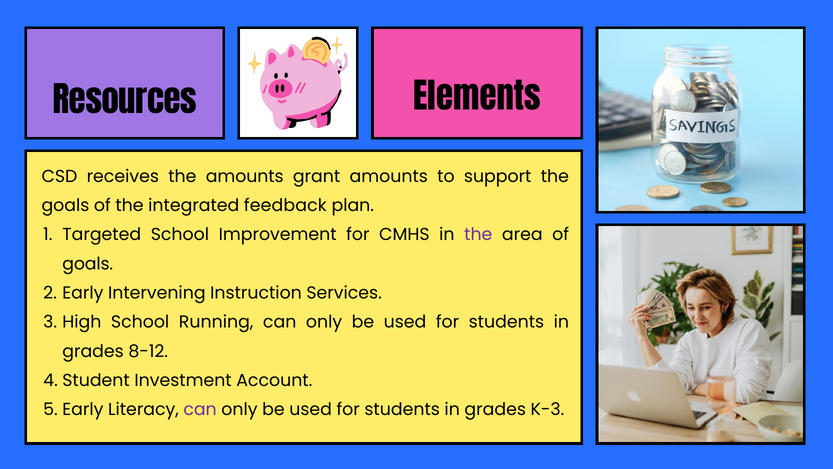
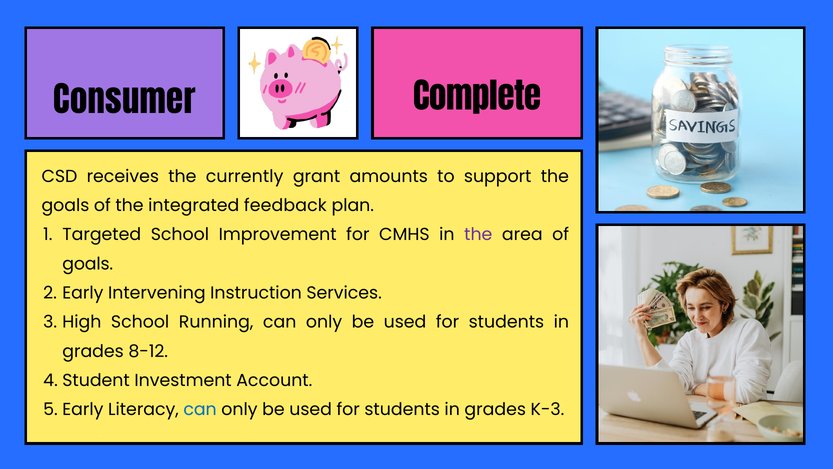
Elements: Elements -> Complete (477, 98)
Resources: Resources -> Consumer (124, 102)
the amounts: amounts -> currently (245, 176)
can colour: purple -> blue (200, 409)
